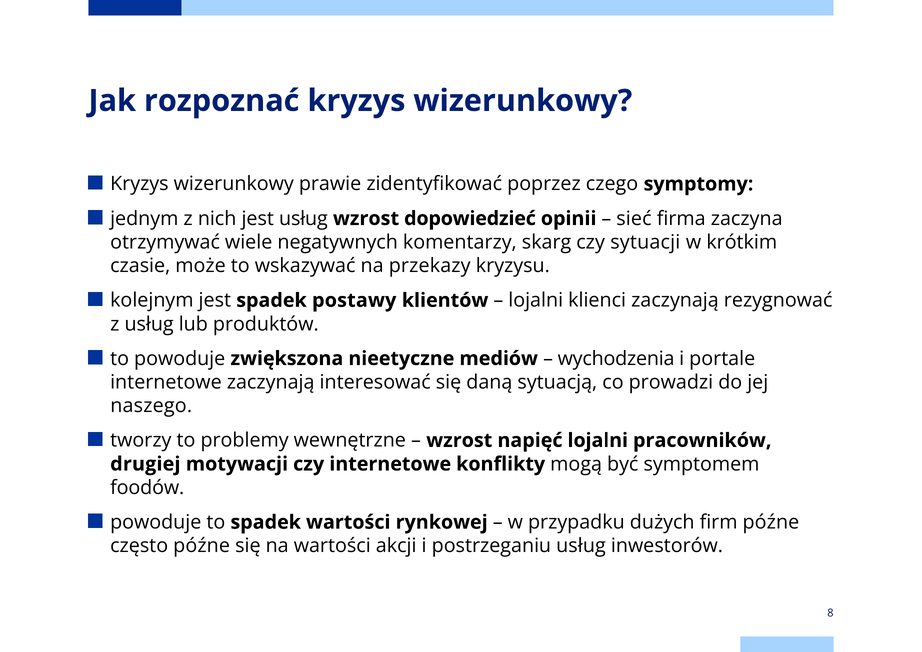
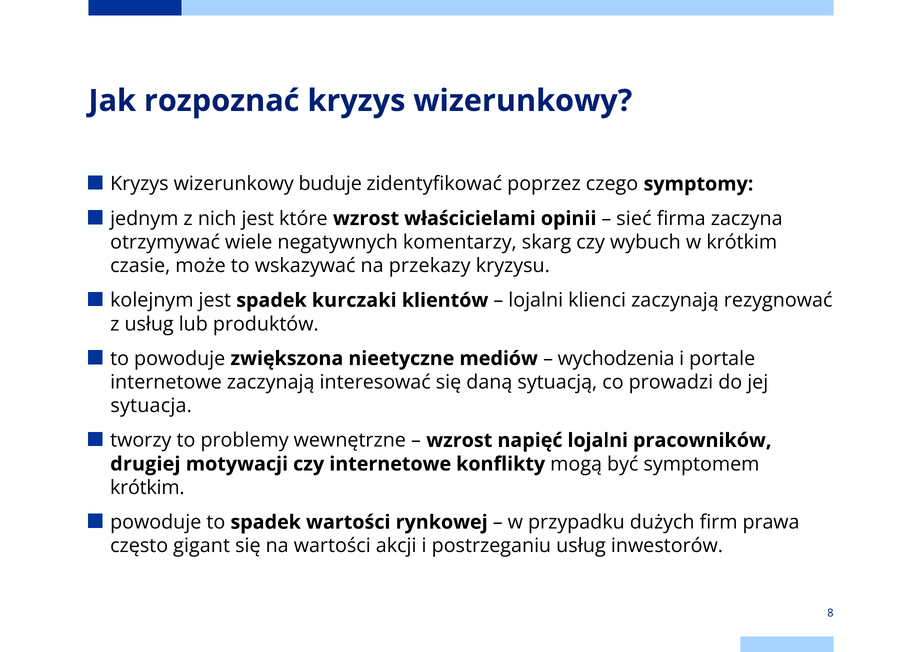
prawie: prawie -> buduje (330, 184)
jest usług: usług -> które (303, 218)
dopowiedzieć: dopowiedzieć -> właścicielami (470, 218)
sytuacji: sytuacji -> wybuch (645, 242)
postawy: postawy -> kurczaki (354, 300)
naszego: naszego -> sytuacja (151, 406)
foodów: foodów -> krótkim (147, 488)
firm późne: późne -> prawa (771, 522)
często późne: późne -> gigant (202, 546)
